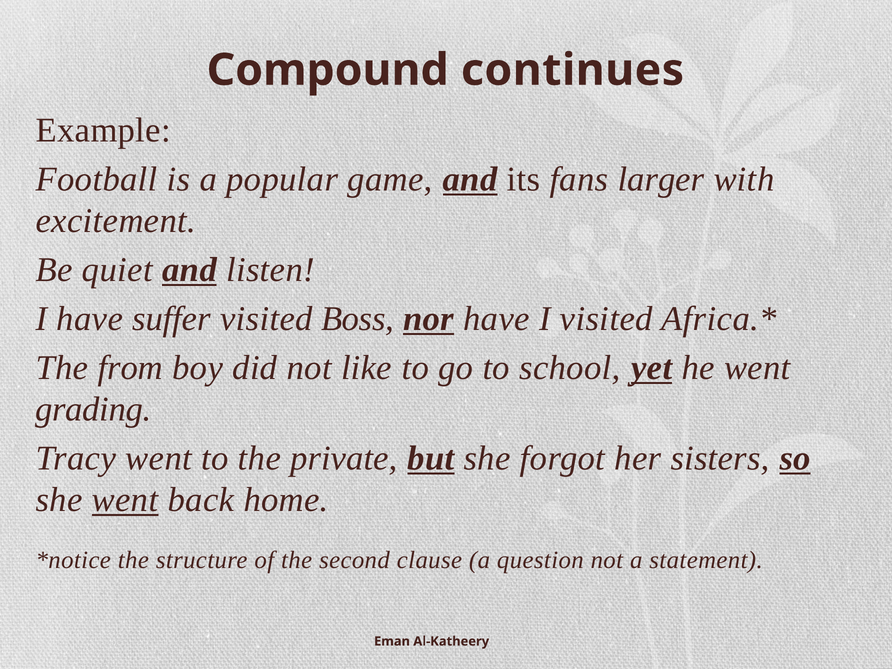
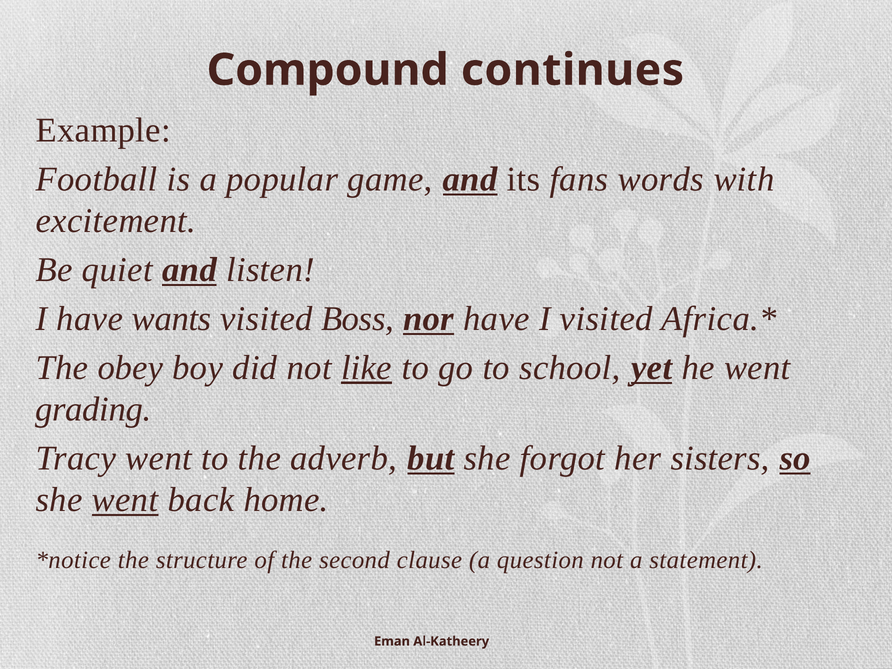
larger: larger -> words (661, 179)
suffer: suffer -> wants (172, 319)
from: from -> obey (130, 368)
like underline: none -> present (366, 368)
private: private -> adverb (344, 458)
